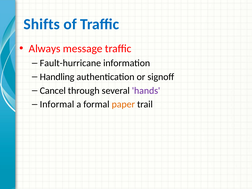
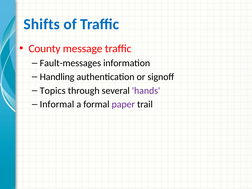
Always: Always -> County (45, 49)
Fault-hurricane: Fault-hurricane -> Fault-messages (70, 63)
Cancel: Cancel -> Topics (53, 91)
paper colour: orange -> purple (123, 104)
